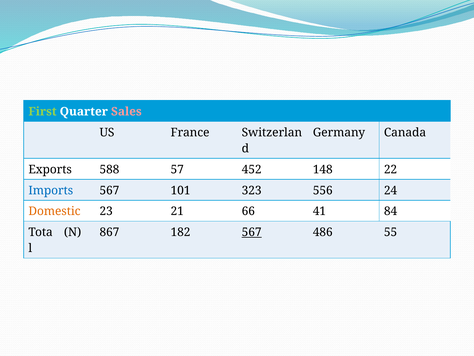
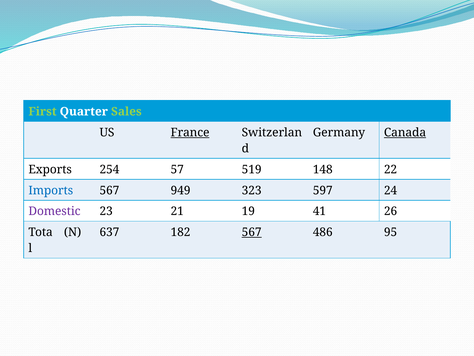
Sales colour: pink -> light green (126, 111)
France underline: none -> present (190, 132)
Canada underline: none -> present (405, 132)
588: 588 -> 254 (109, 169)
452: 452 -> 519 (252, 169)
101: 101 -> 949 (181, 190)
556: 556 -> 597 (323, 190)
Domestic colour: orange -> purple (54, 211)
66: 66 -> 19 (248, 211)
84: 84 -> 26 (391, 211)
867: 867 -> 637 (109, 232)
55: 55 -> 95 (391, 232)
